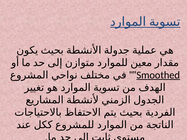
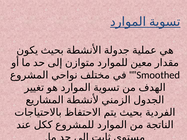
Smoothed underline: present -> none (158, 75)
